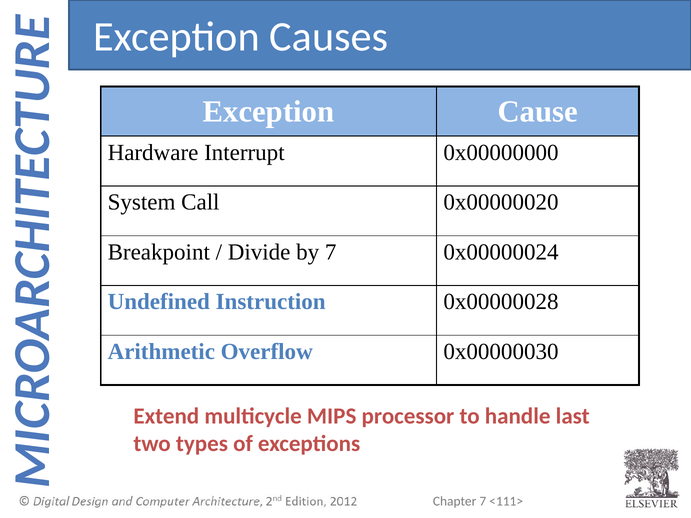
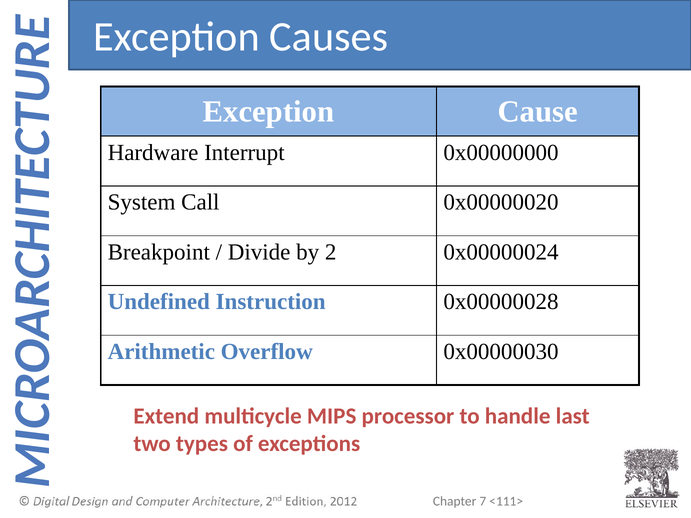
by 7: 7 -> 2 (331, 252)
